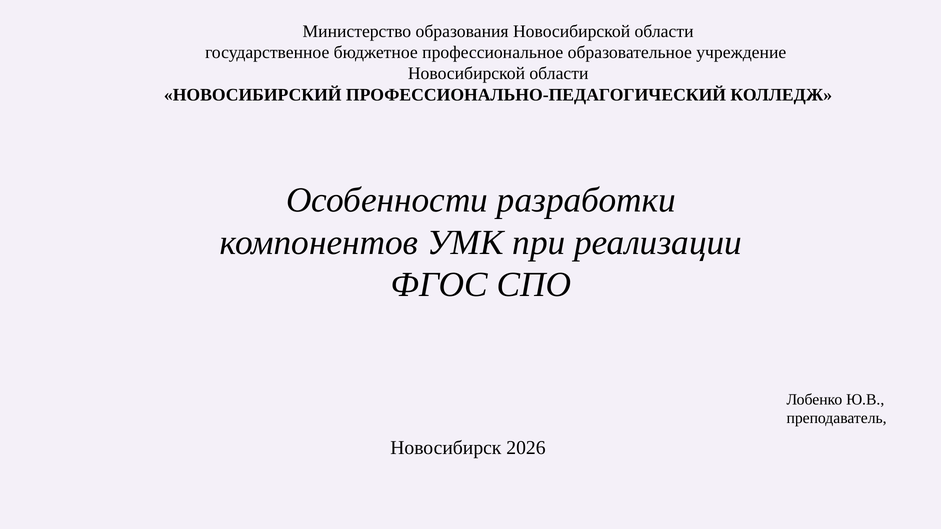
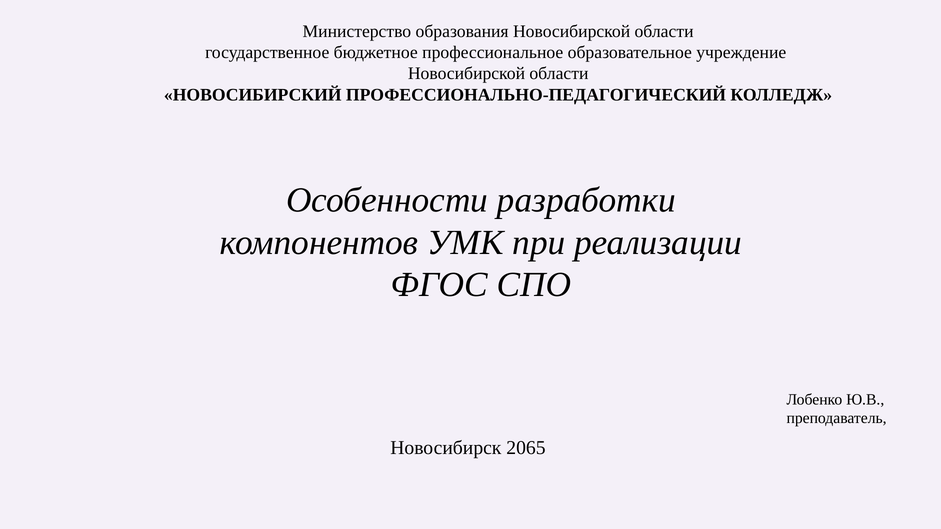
2026: 2026 -> 2065 (526, 448)
